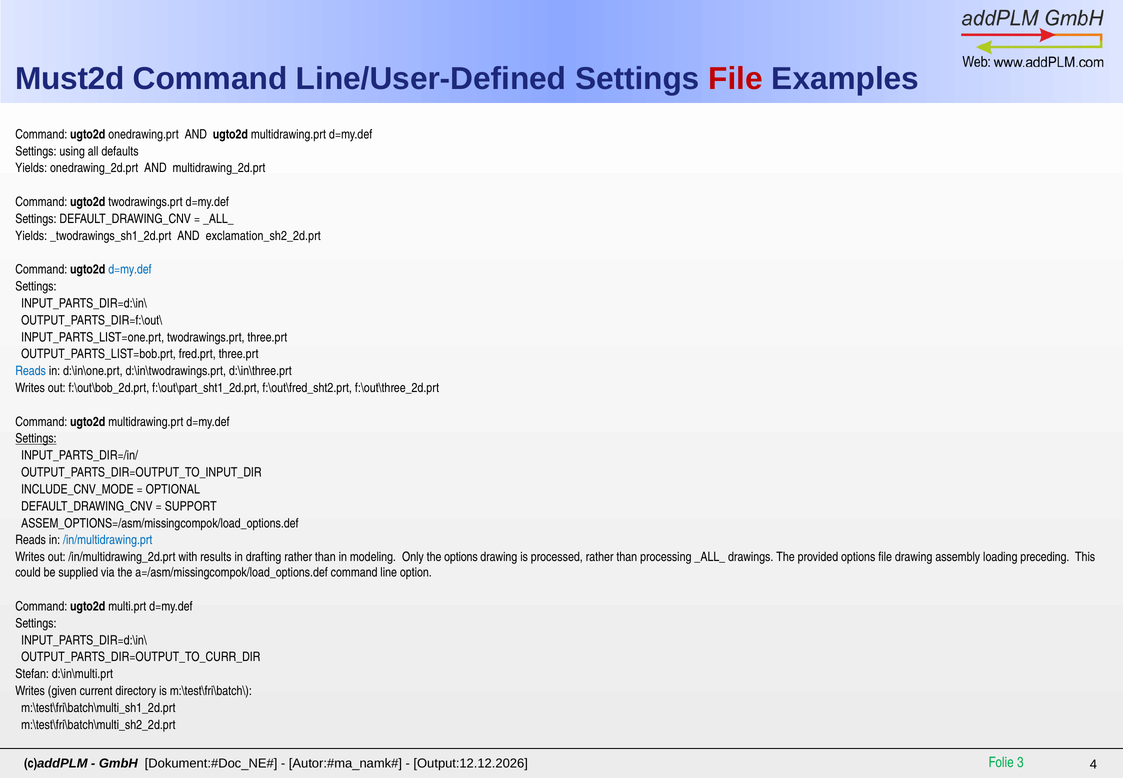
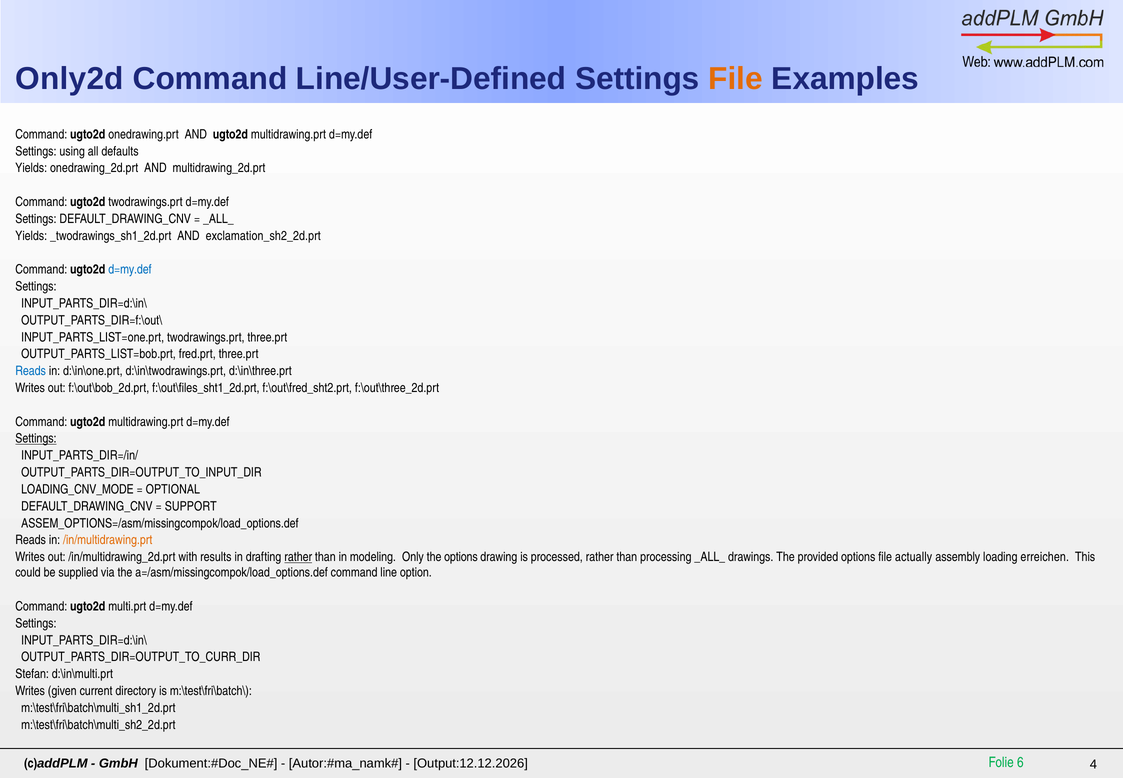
Must2d: Must2d -> Only2d (70, 79)
File colour: red -> orange (736, 79)
f:\out\part_sht1_2d.prt: f:\out\part_sht1_2d.prt -> f:\out\files_sht1_2d.prt (206, 388)
INCLUDE_CNV_MODE: INCLUDE_CNV_MODE -> LOADING_CNV_MODE (77, 489)
/in/multidrawing.prt colour: blue -> orange (108, 540)
rather underline: none -> present (298, 557)
file drawing: drawing -> actually (914, 557)
preceding: preceding -> erreichen (1045, 557)
3: 3 -> 6 (1020, 762)
